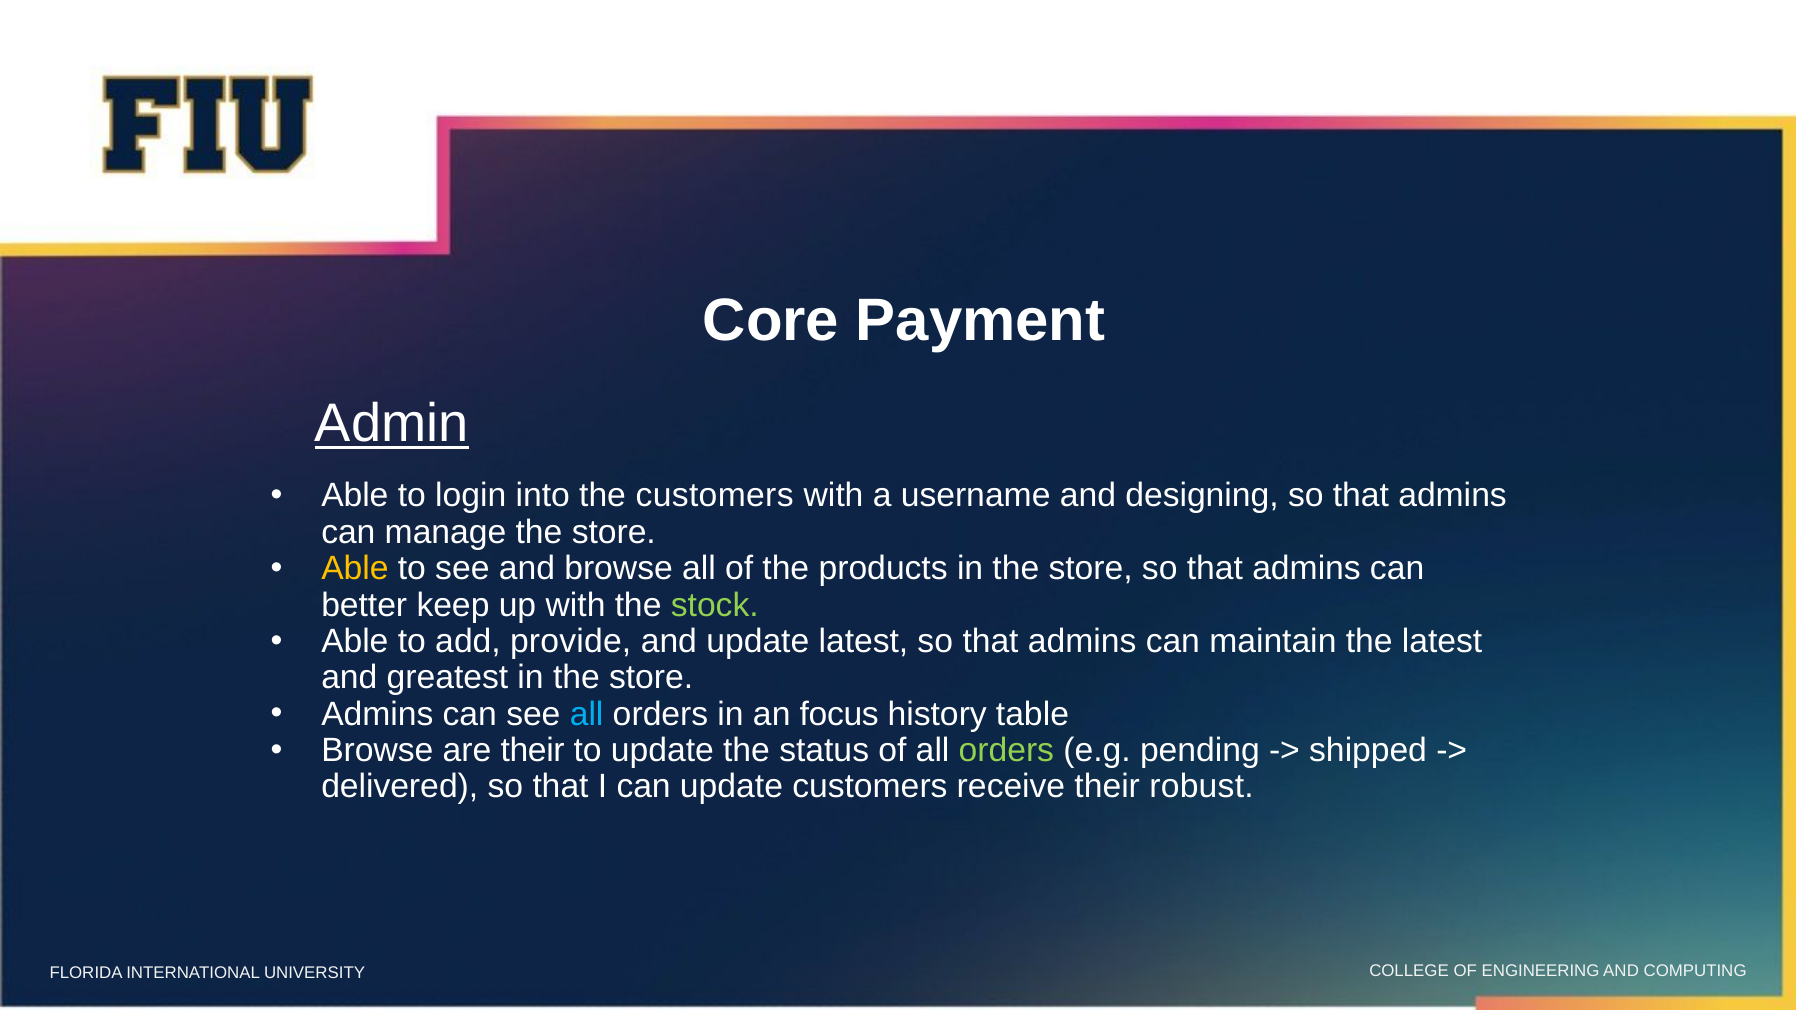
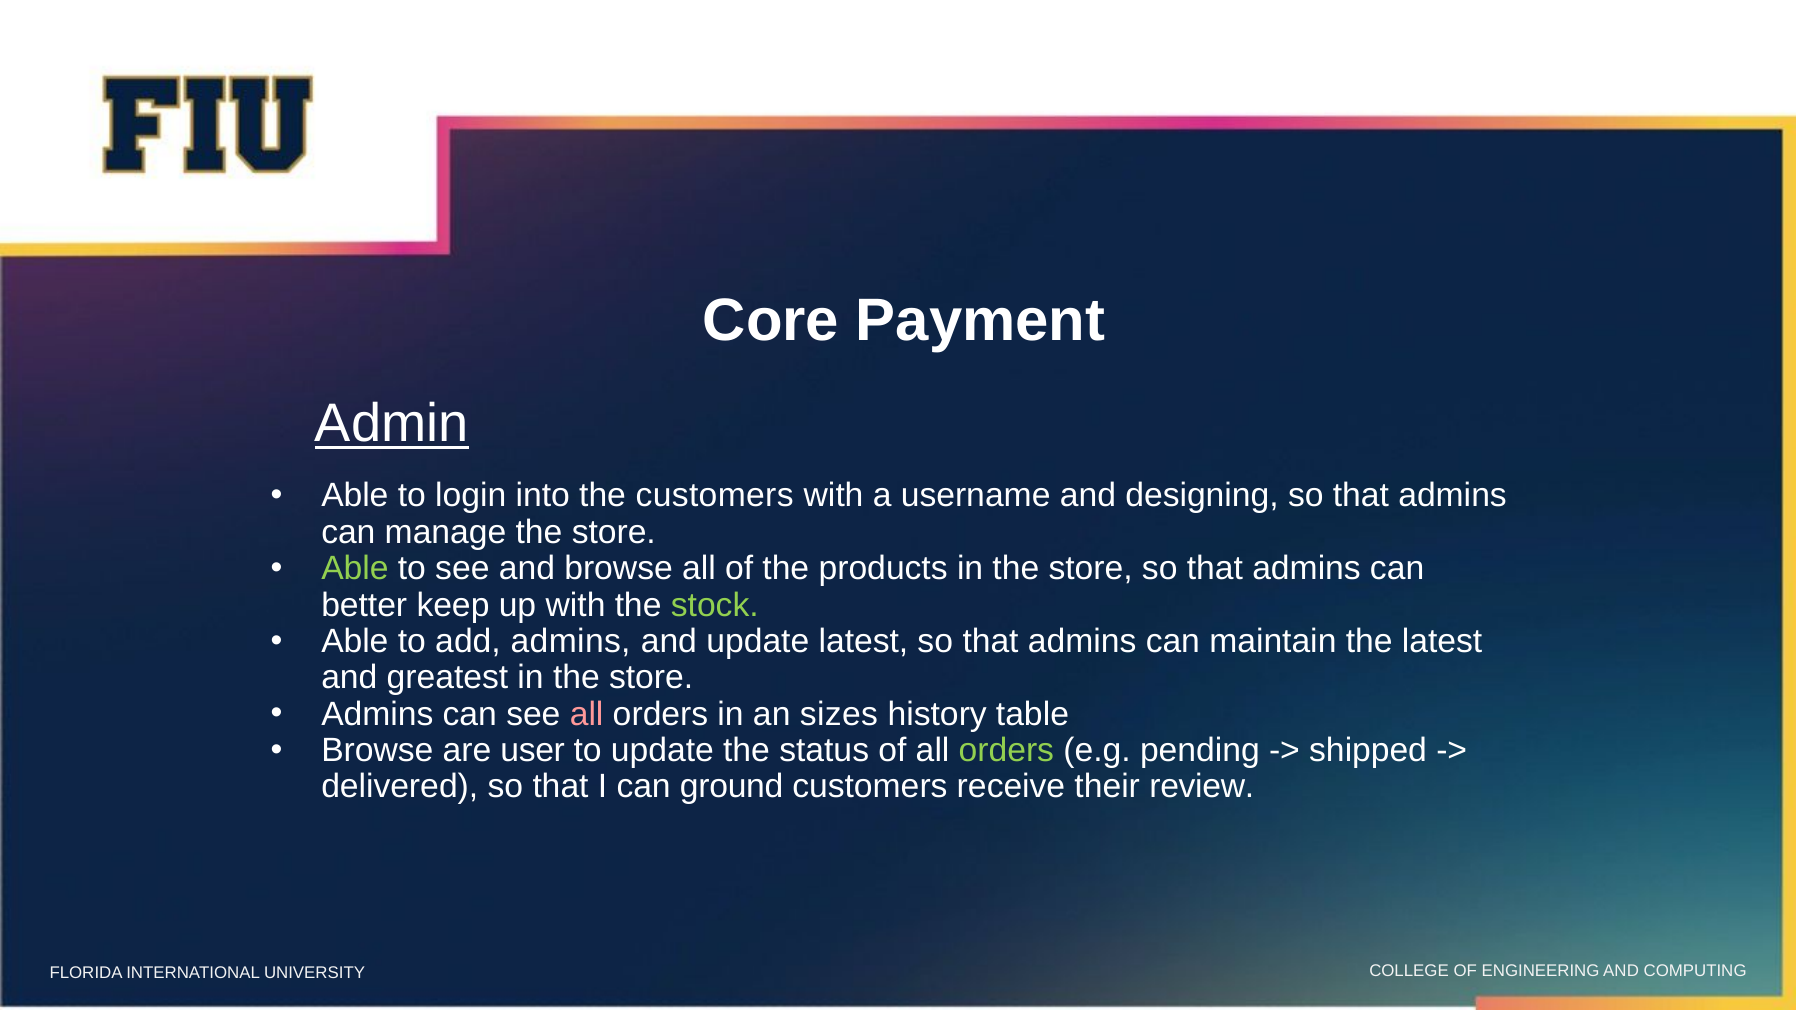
Able colour: yellow -> light green (355, 569)
add provide: provide -> admins (571, 641)
all colour: light blue -> pink (587, 714)
focus: focus -> sizes (839, 714)
are their: their -> user (533, 751)
can update: update -> ground (732, 787)
robust: robust -> review (1202, 787)
